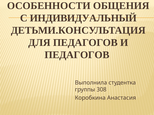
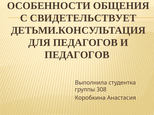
ИНДИВИДУАЛЬНЫЙ: ИНДИВИДУАЛЬНЫЙ -> СВИДЕТЕЛЬСТВУЕТ (83, 18)
